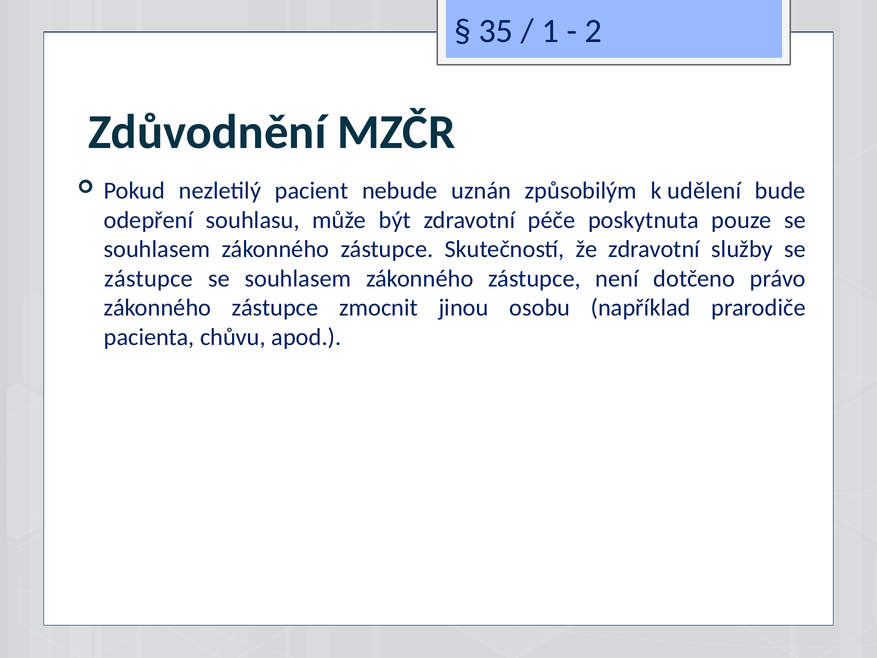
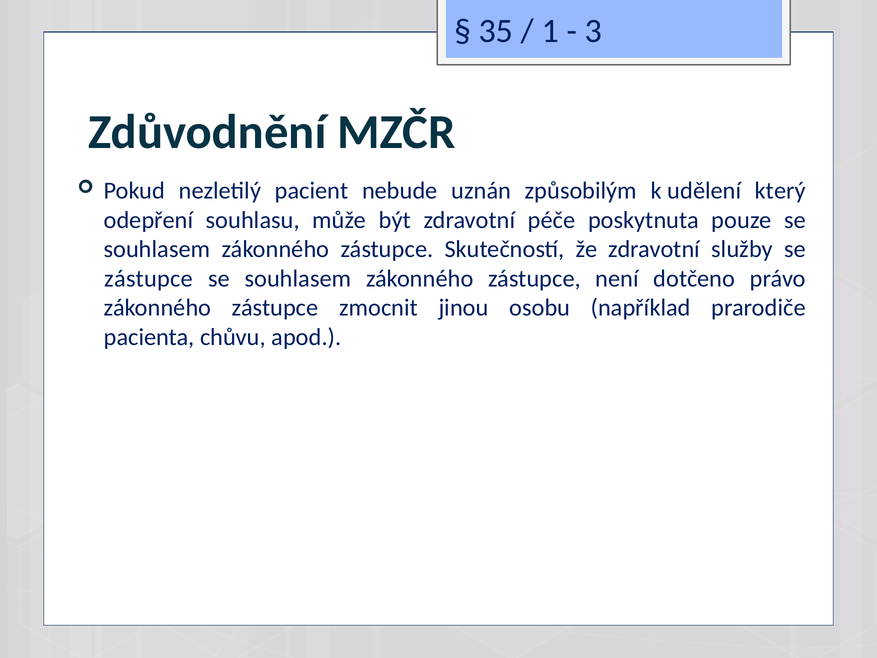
2: 2 -> 3 (593, 31)
bude: bude -> který (780, 191)
